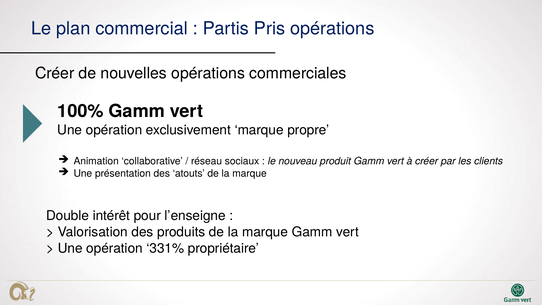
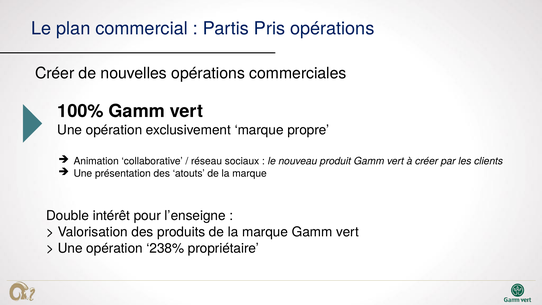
331%: 331% -> 238% (165, 248)
